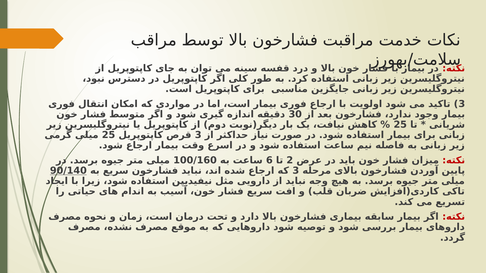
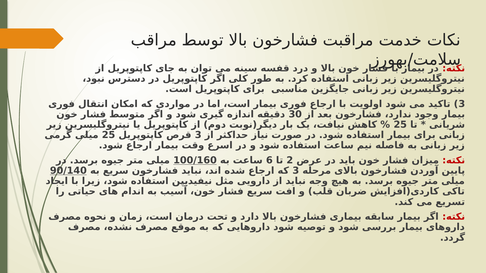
100/160 underline: none -> present (195, 161)
